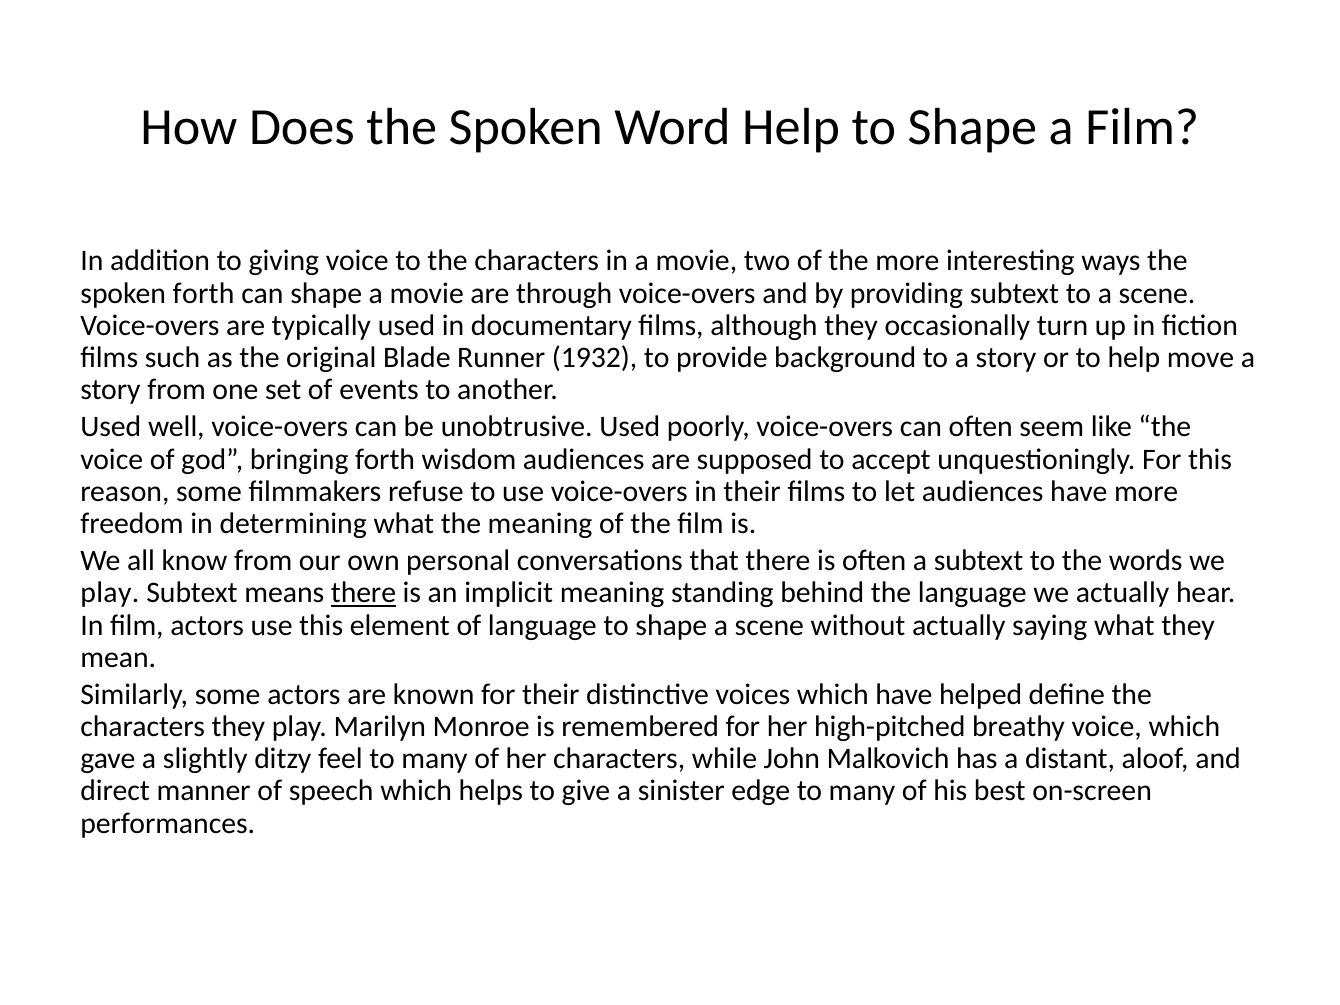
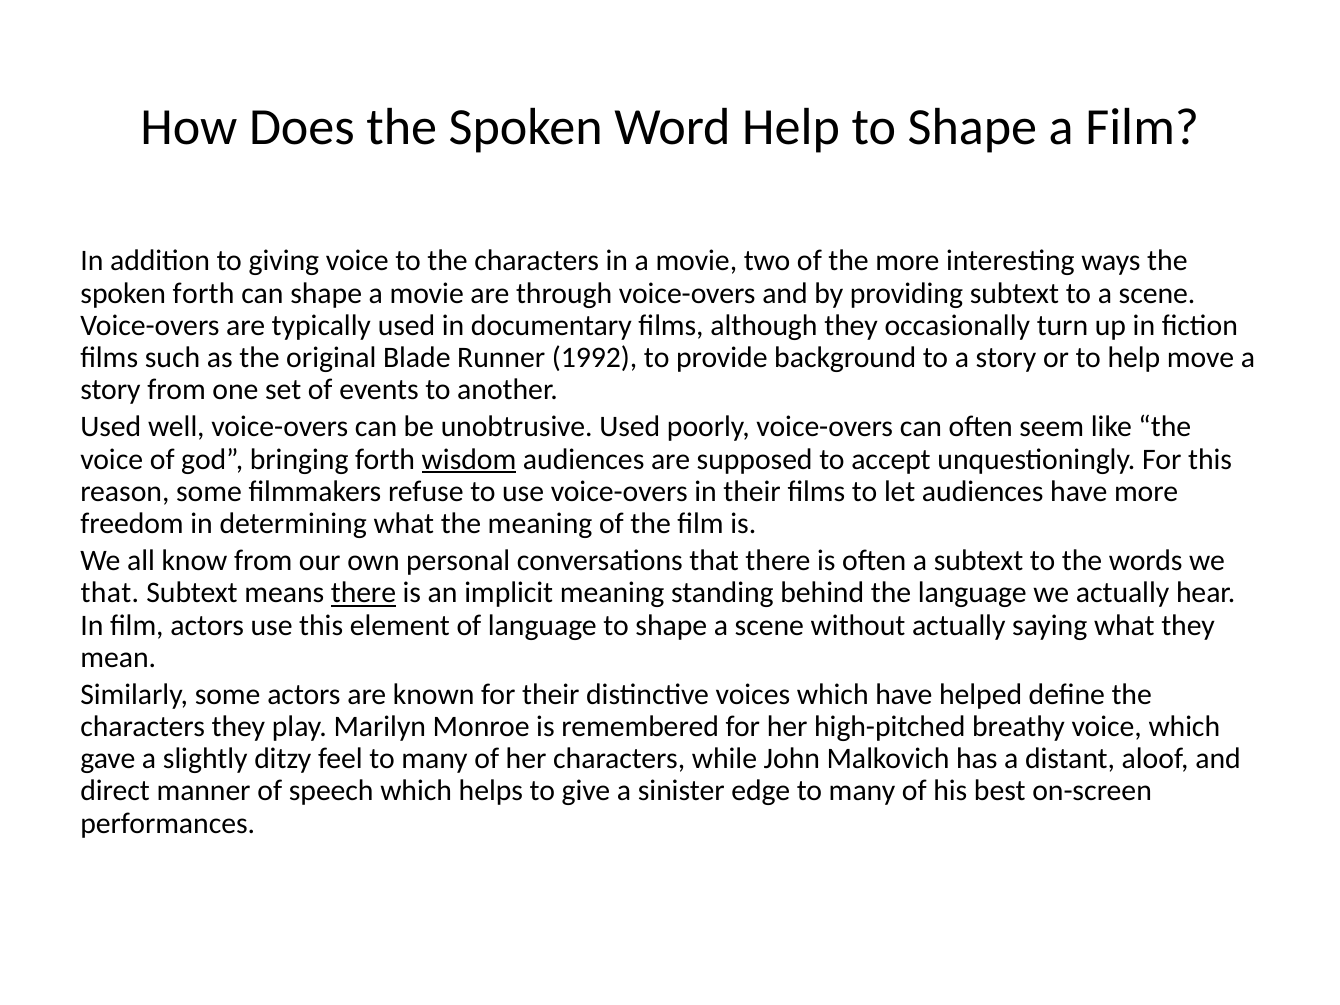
1932: 1932 -> 1992 (595, 358)
wisdom underline: none -> present (469, 459)
play: play -> that (110, 593)
